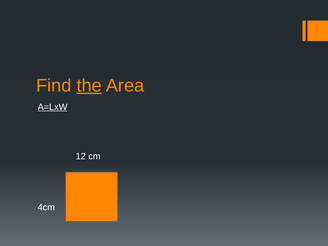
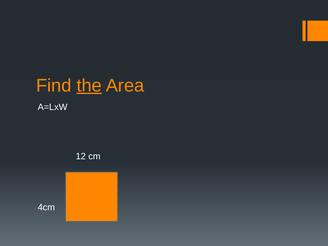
A=LxW underline: present -> none (53, 107)
